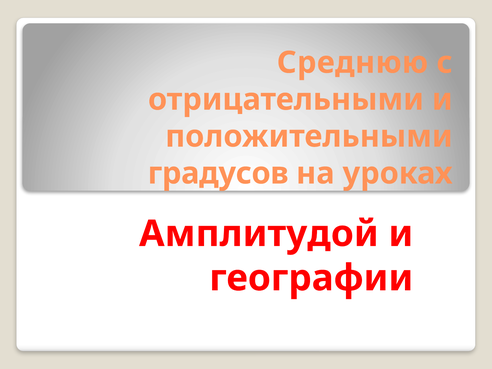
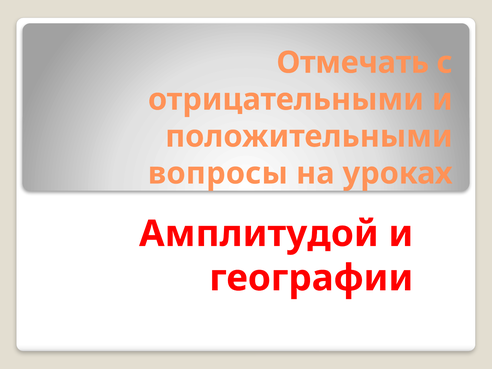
Среднюю: Среднюю -> Отмечать (353, 63)
градусов: градусов -> вопросы (218, 173)
